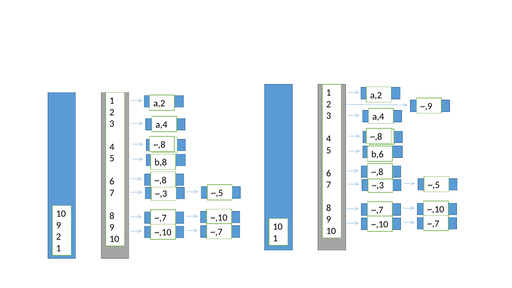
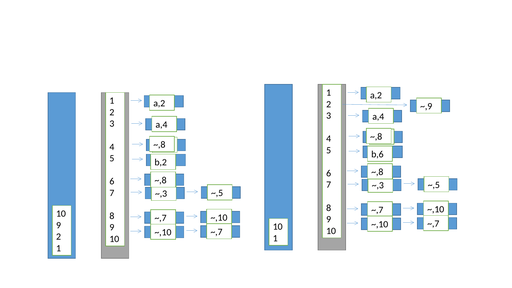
b,8: b,8 -> b,2 (161, 162)
